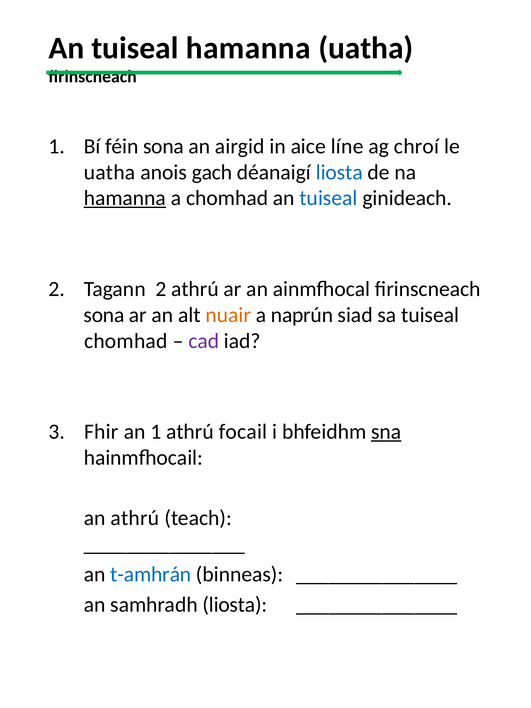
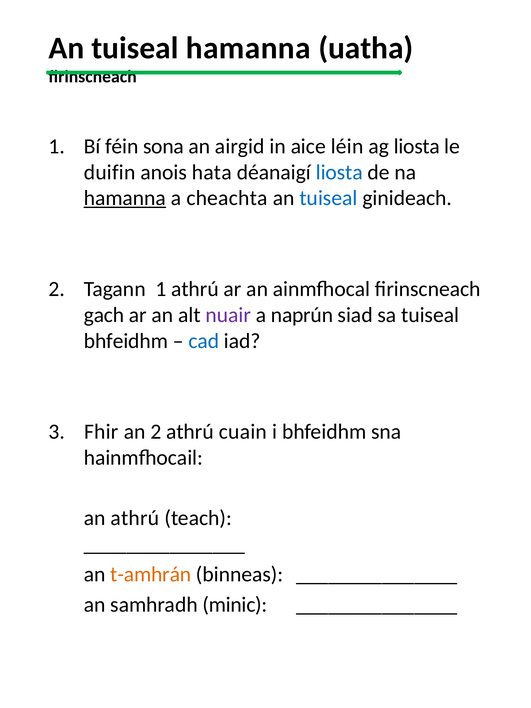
líne: líne -> léin (347, 146)
ag chroí: chroí -> liosta (417, 146)
uatha: uatha -> duifin (110, 172)
gach: gach -> hata (212, 172)
a chomhad: chomhad -> cheachta (227, 198)
Tagann 2: 2 -> 1 (161, 289)
sona: sona -> gach (104, 315)
nuair colour: orange -> purple (228, 315)
chomhad: chomhad -> bhfeidhm (126, 341)
cad colour: purple -> blue (204, 341)
an 1: 1 -> 2 (156, 432)
focail: focail -> cuain (243, 432)
sna underline: present -> none (386, 432)
t-amhrán colour: blue -> orange (151, 574)
samhradh liosta: liosta -> minic (235, 605)
